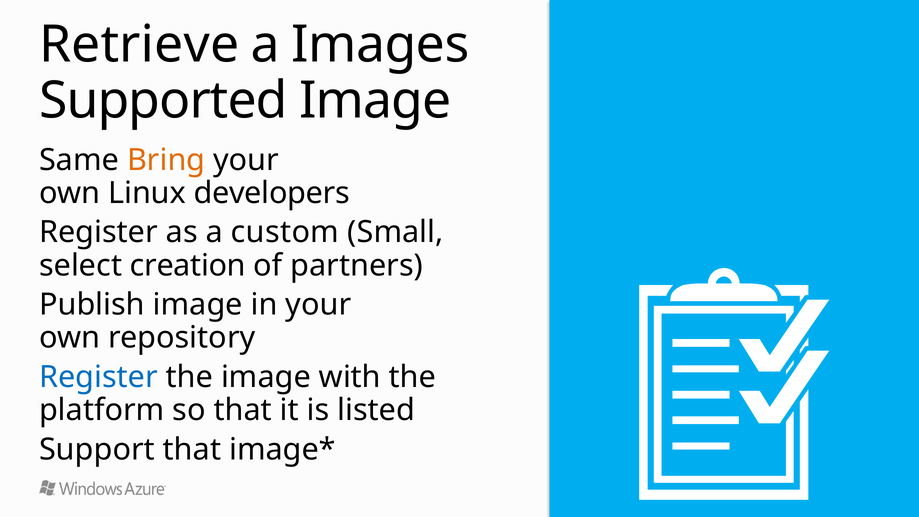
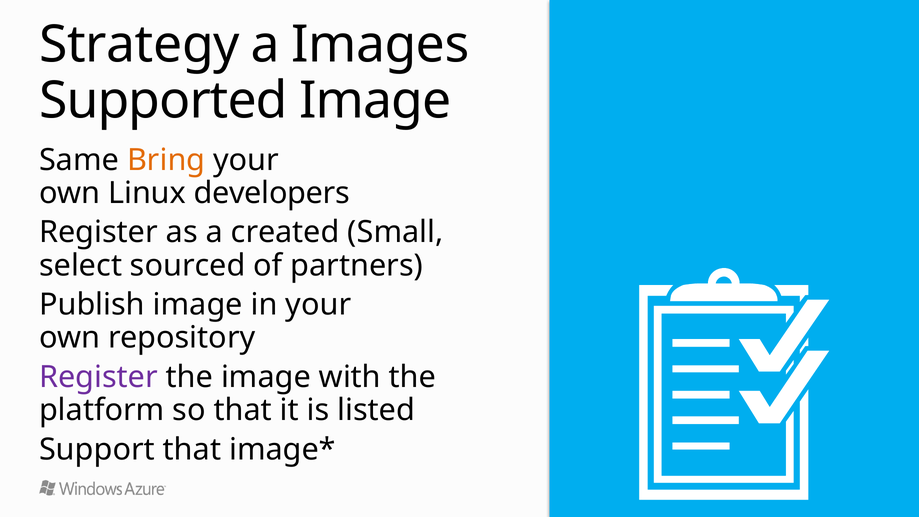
Retrieve: Retrieve -> Strategy (139, 45)
custom: custom -> created (285, 232)
creation: creation -> sourced (188, 265)
Register colour: blue -> purple (99, 377)
